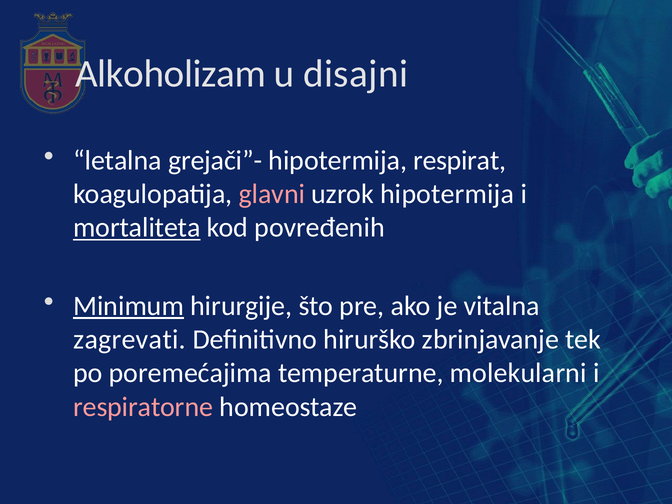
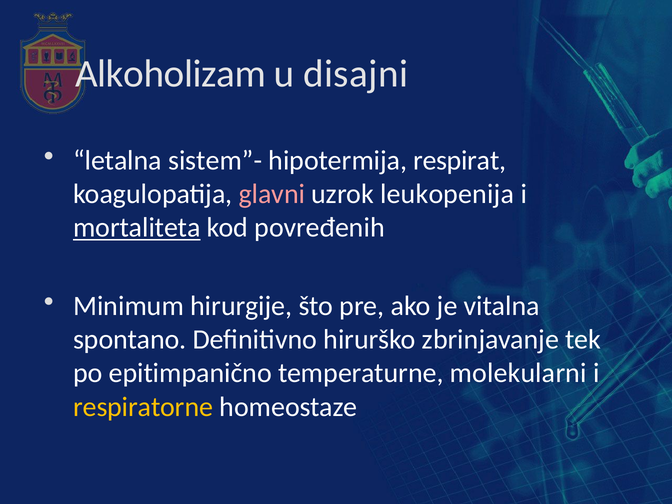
grejači”-: grejači”- -> sistem”- (215, 160)
uzrok hipotermija: hipotermija -> leukopenija (447, 194)
Minimum underline: present -> none (129, 306)
zagrevati: zagrevati -> spontano (130, 340)
poremećajima: poremećajima -> epitimpanično (190, 373)
respiratorne colour: pink -> yellow (143, 407)
